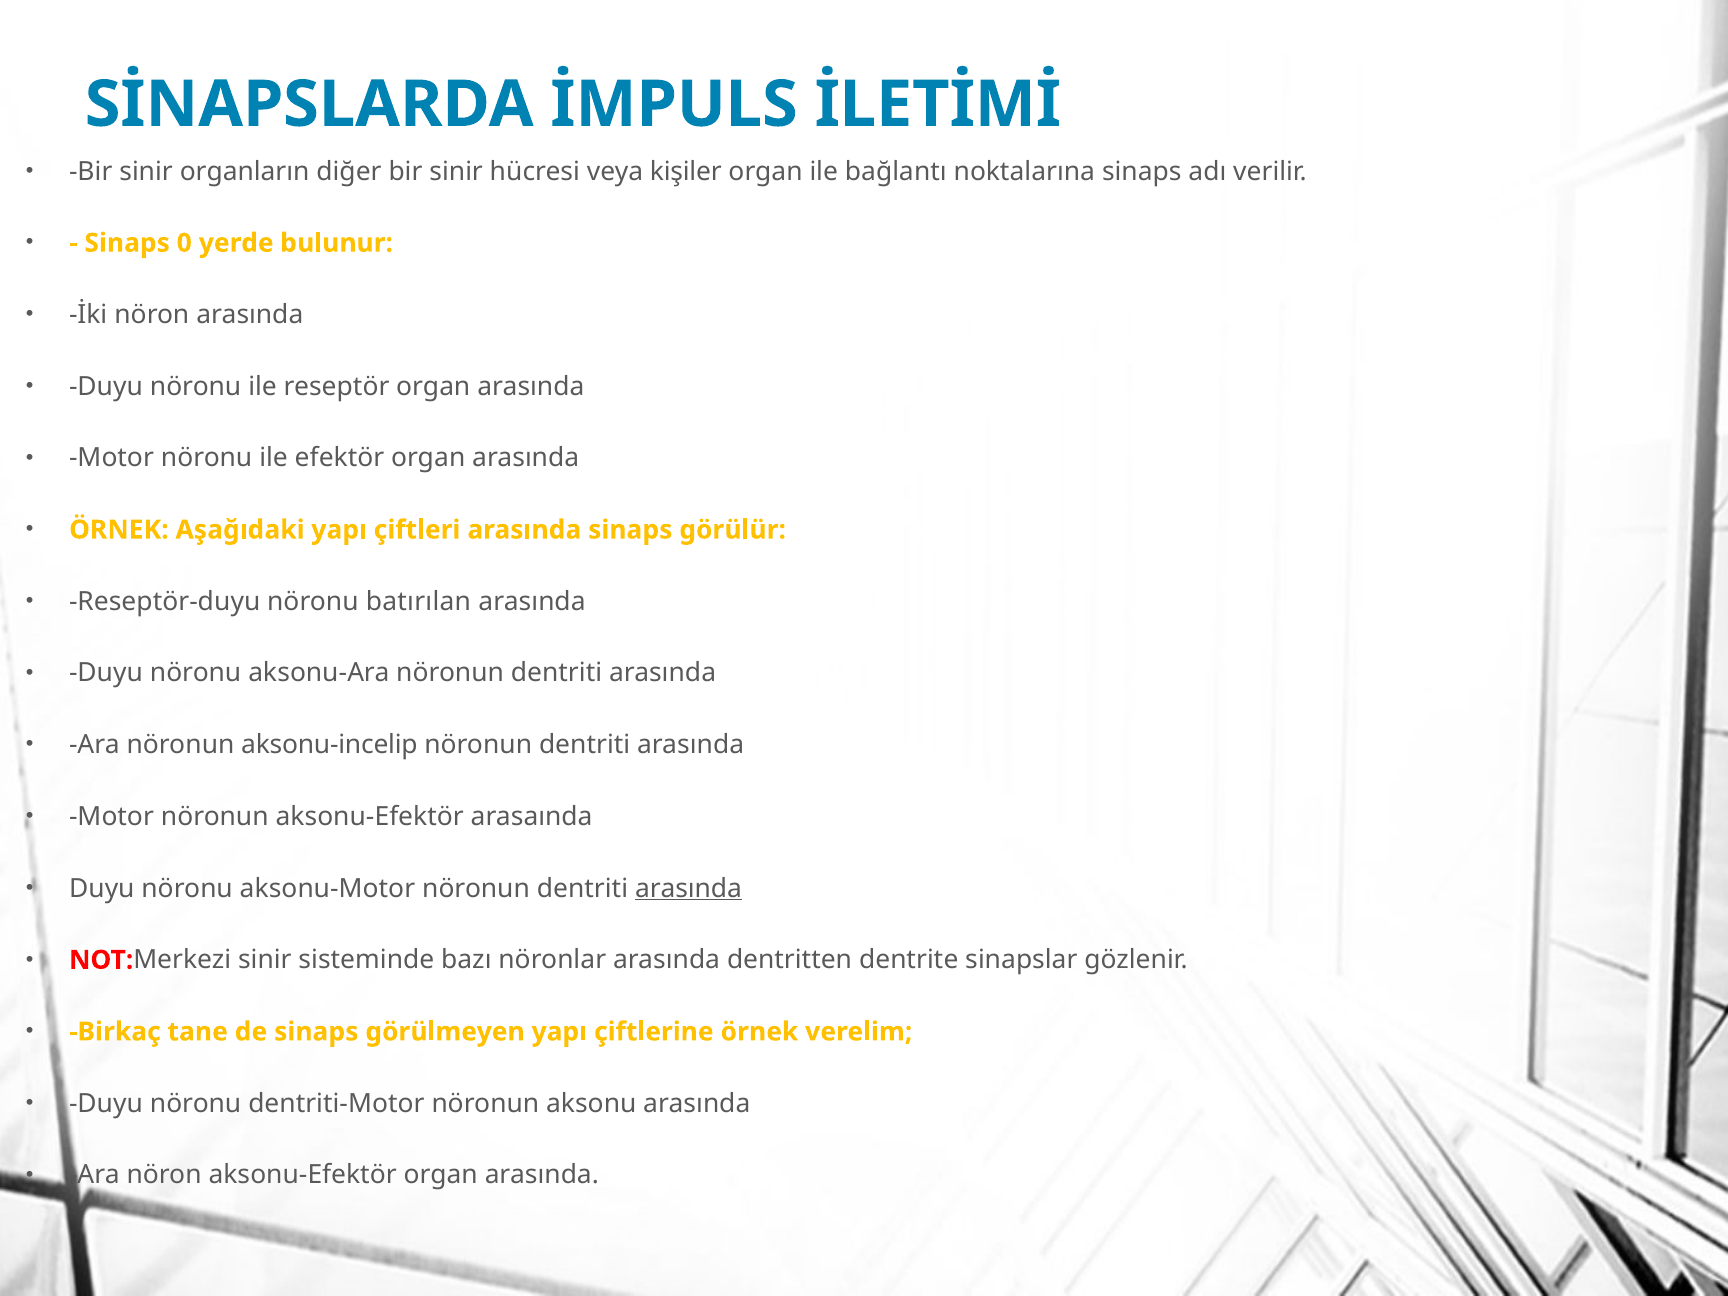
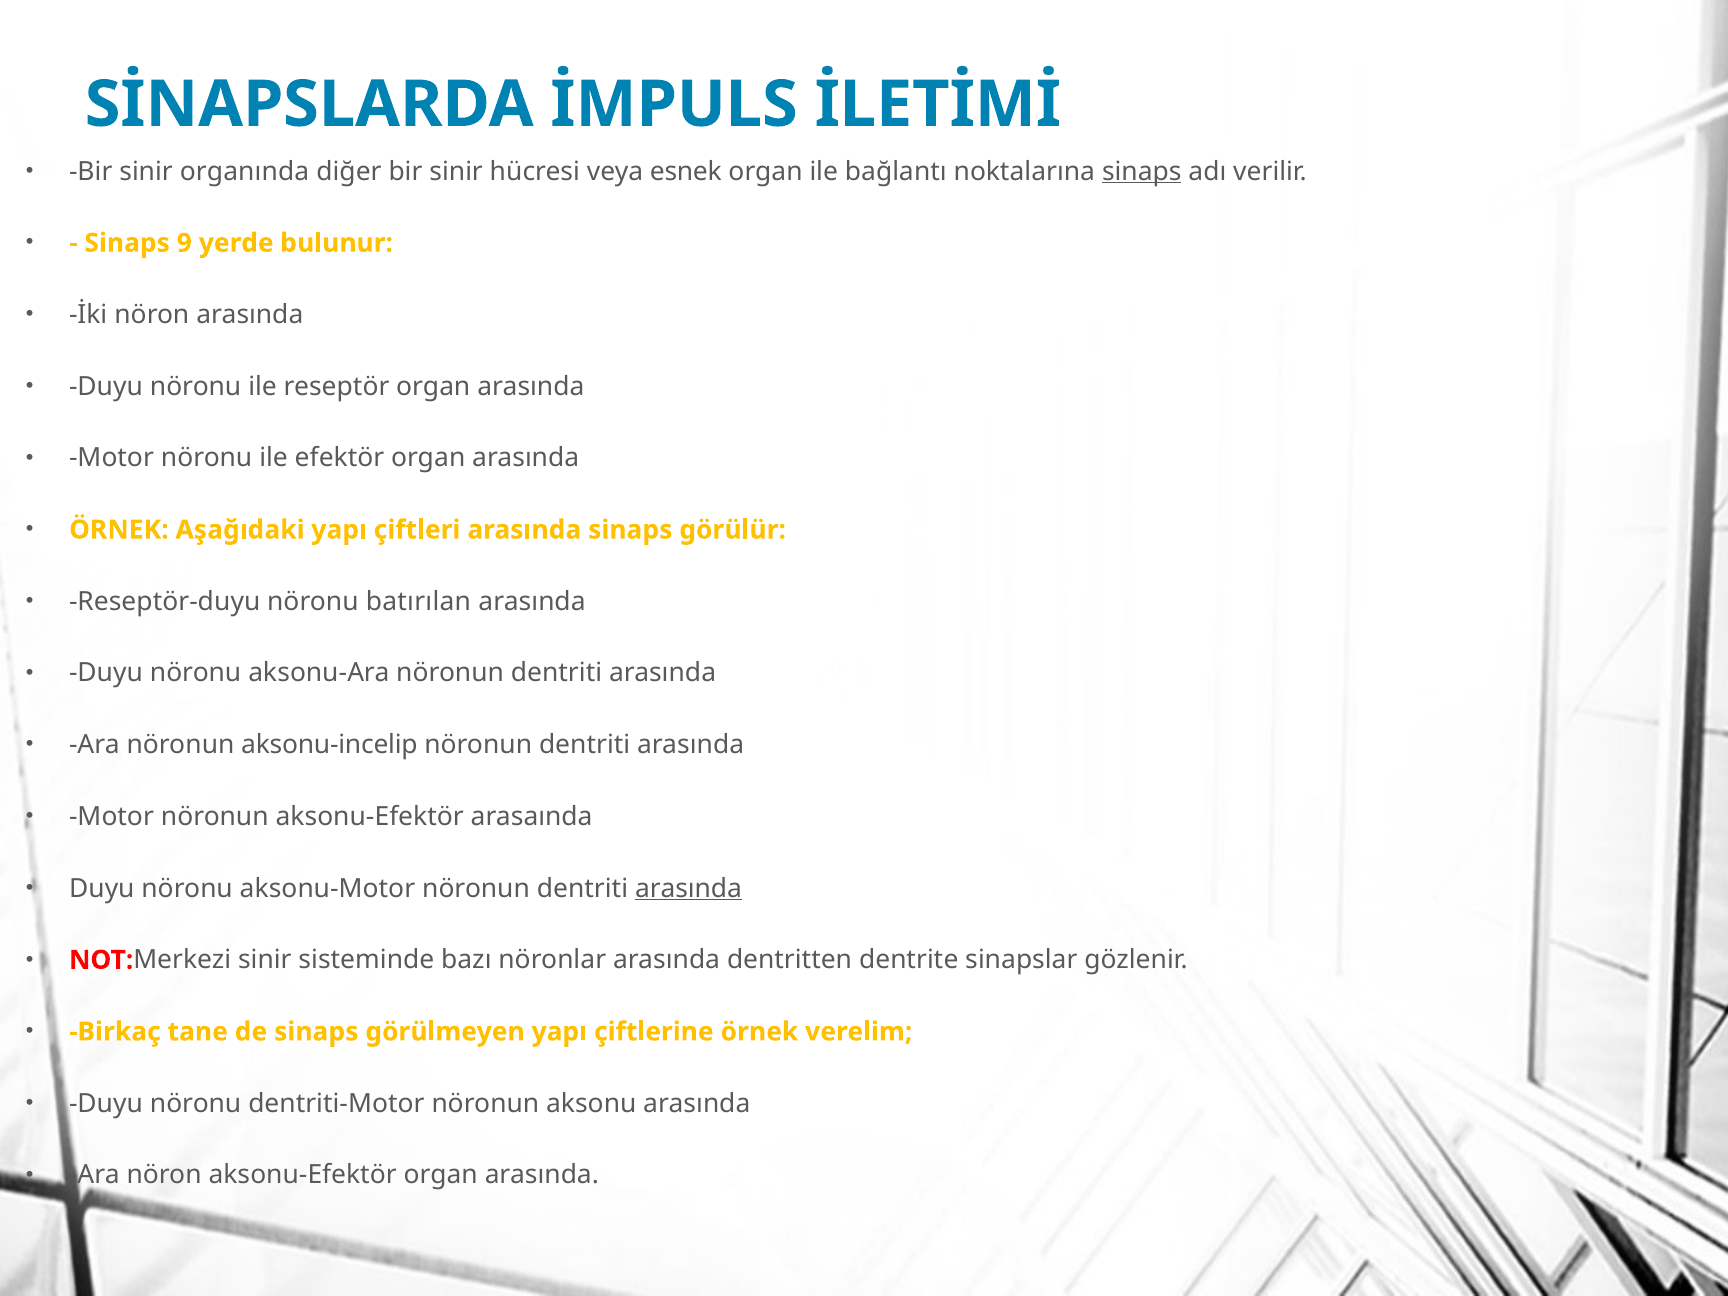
organların: organların -> organında (245, 171)
kişiler: kişiler -> esnek (686, 171)
sinaps underline: none -> present (1142, 171)
0: 0 -> 9 (184, 243)
